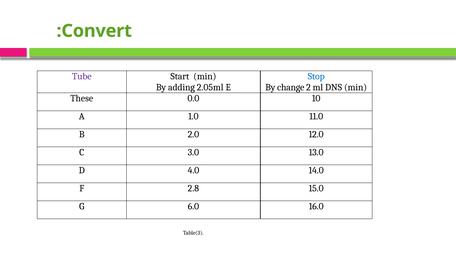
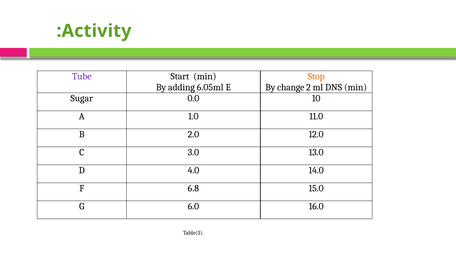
Convert: Convert -> Activity (97, 31)
Stop colour: blue -> orange (316, 76)
2.05ml: 2.05ml -> 6.05ml (210, 87)
These: These -> Sugar (82, 98)
2.8: 2.8 -> 6.8 (193, 188)
